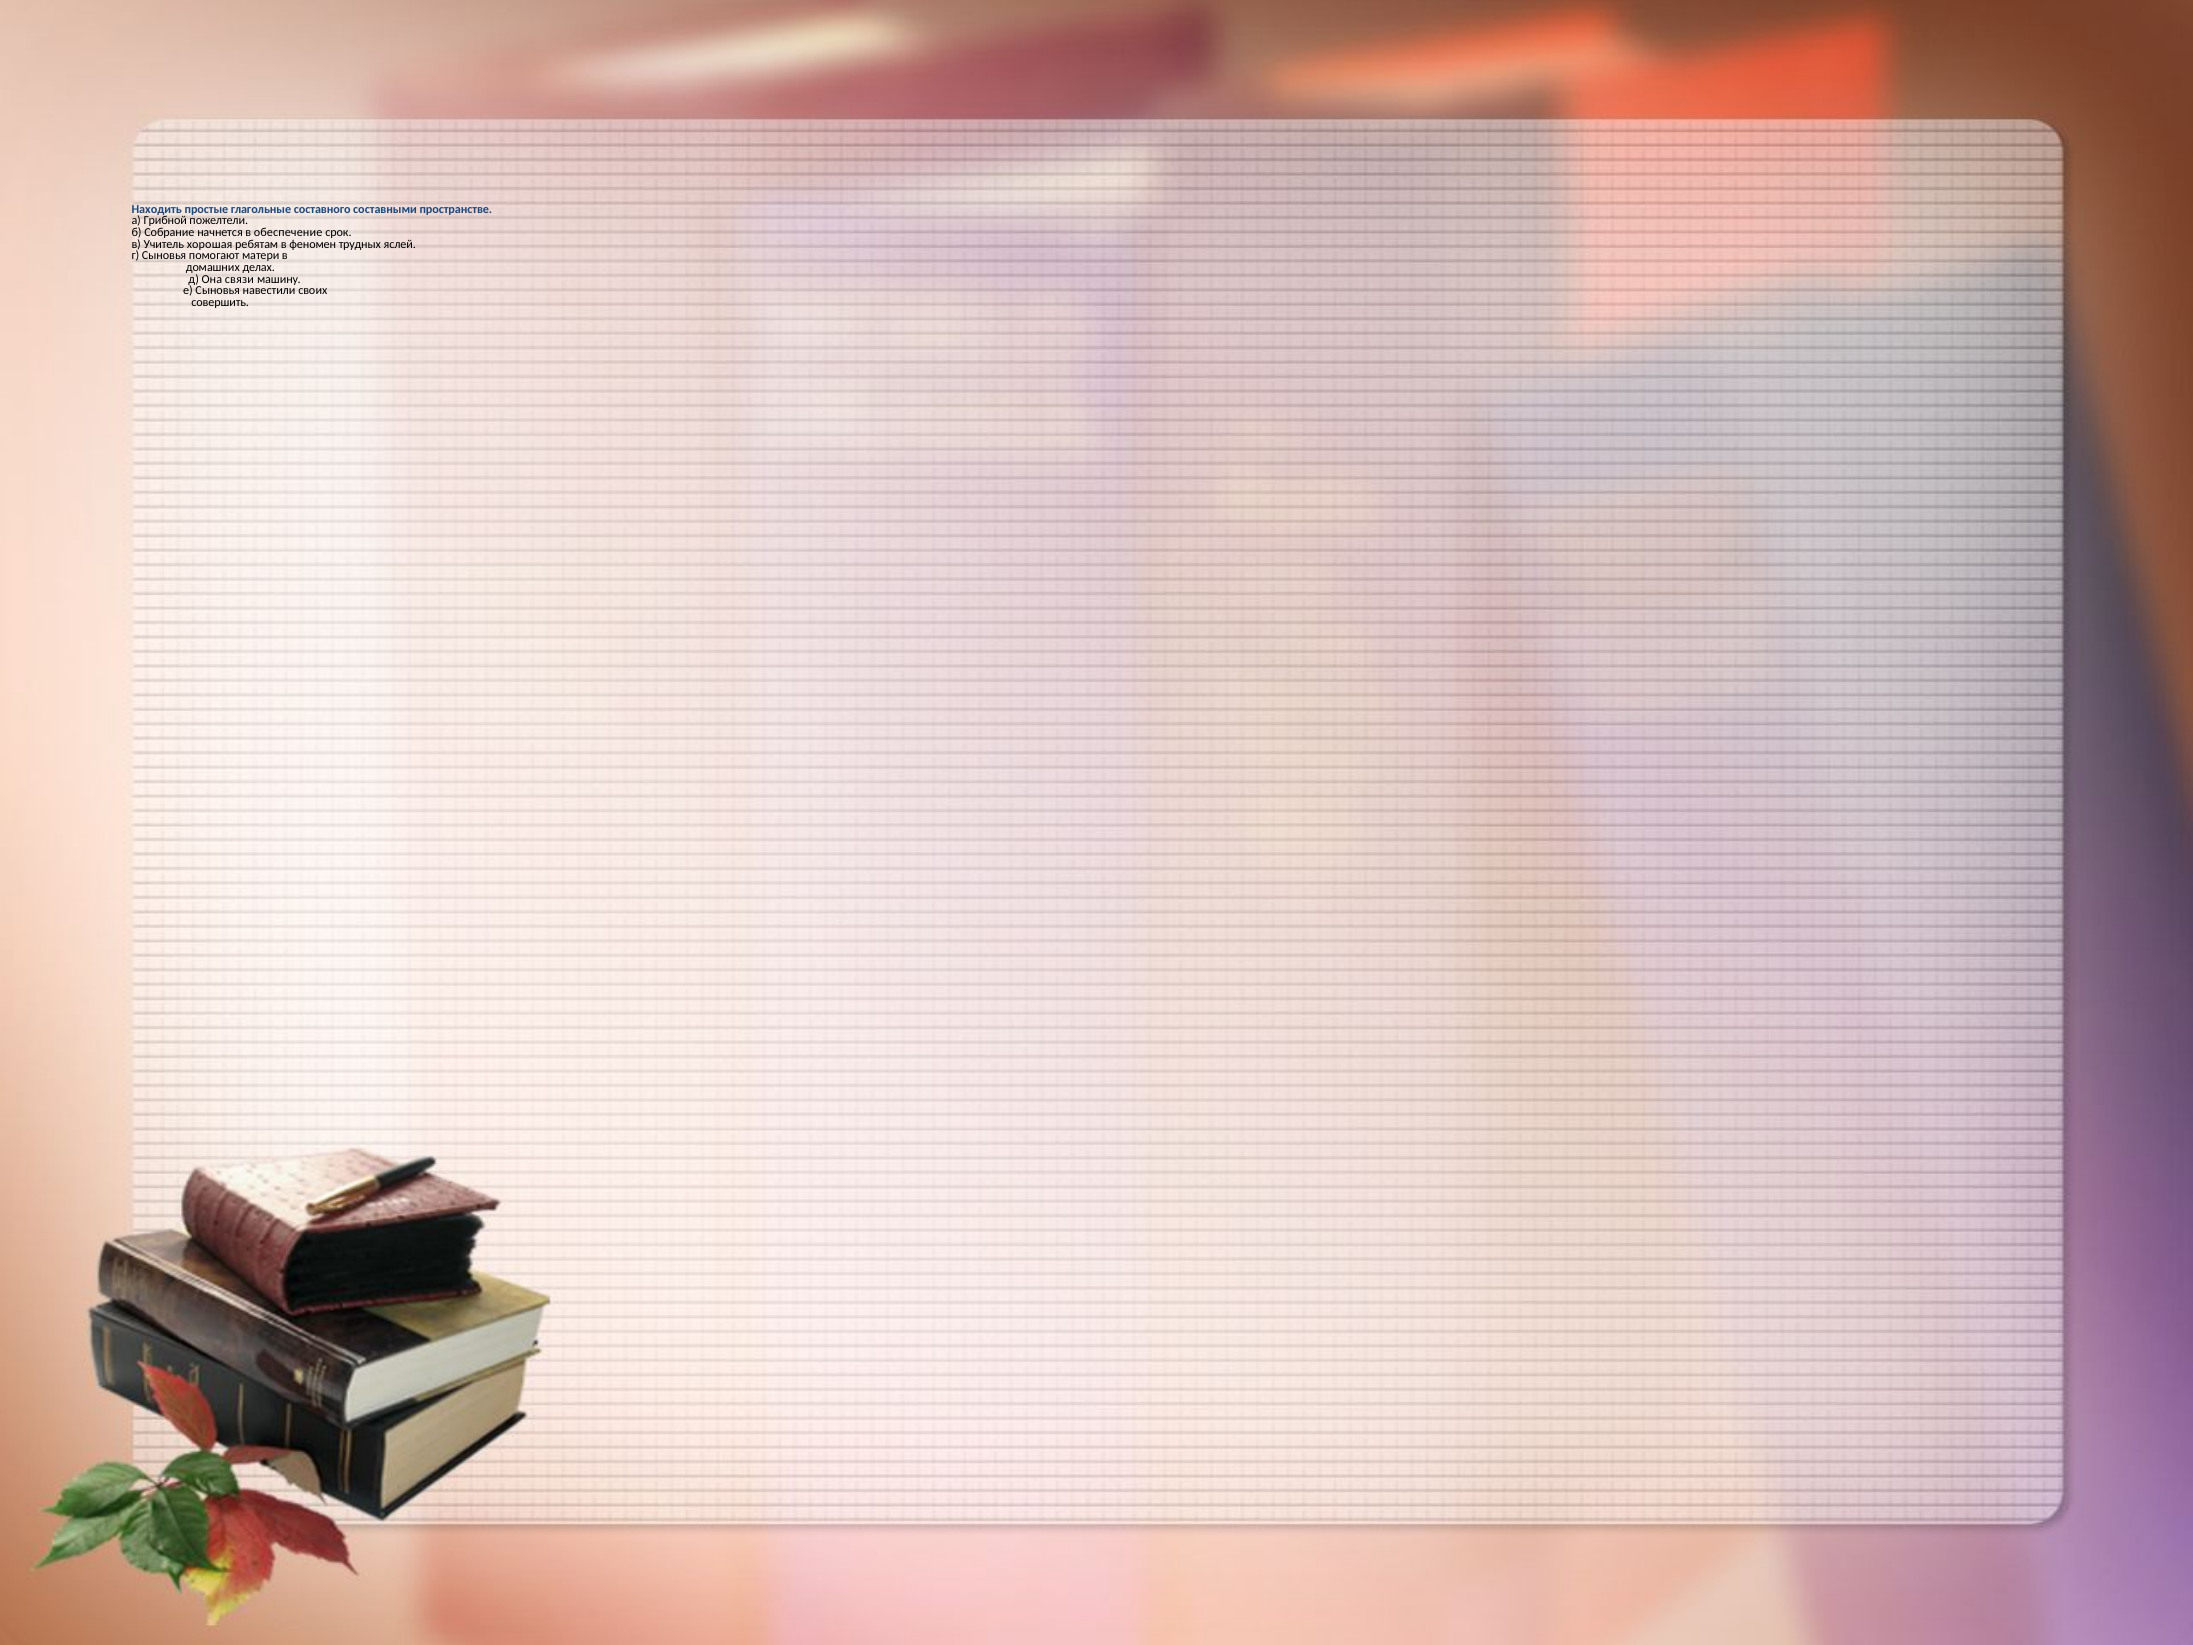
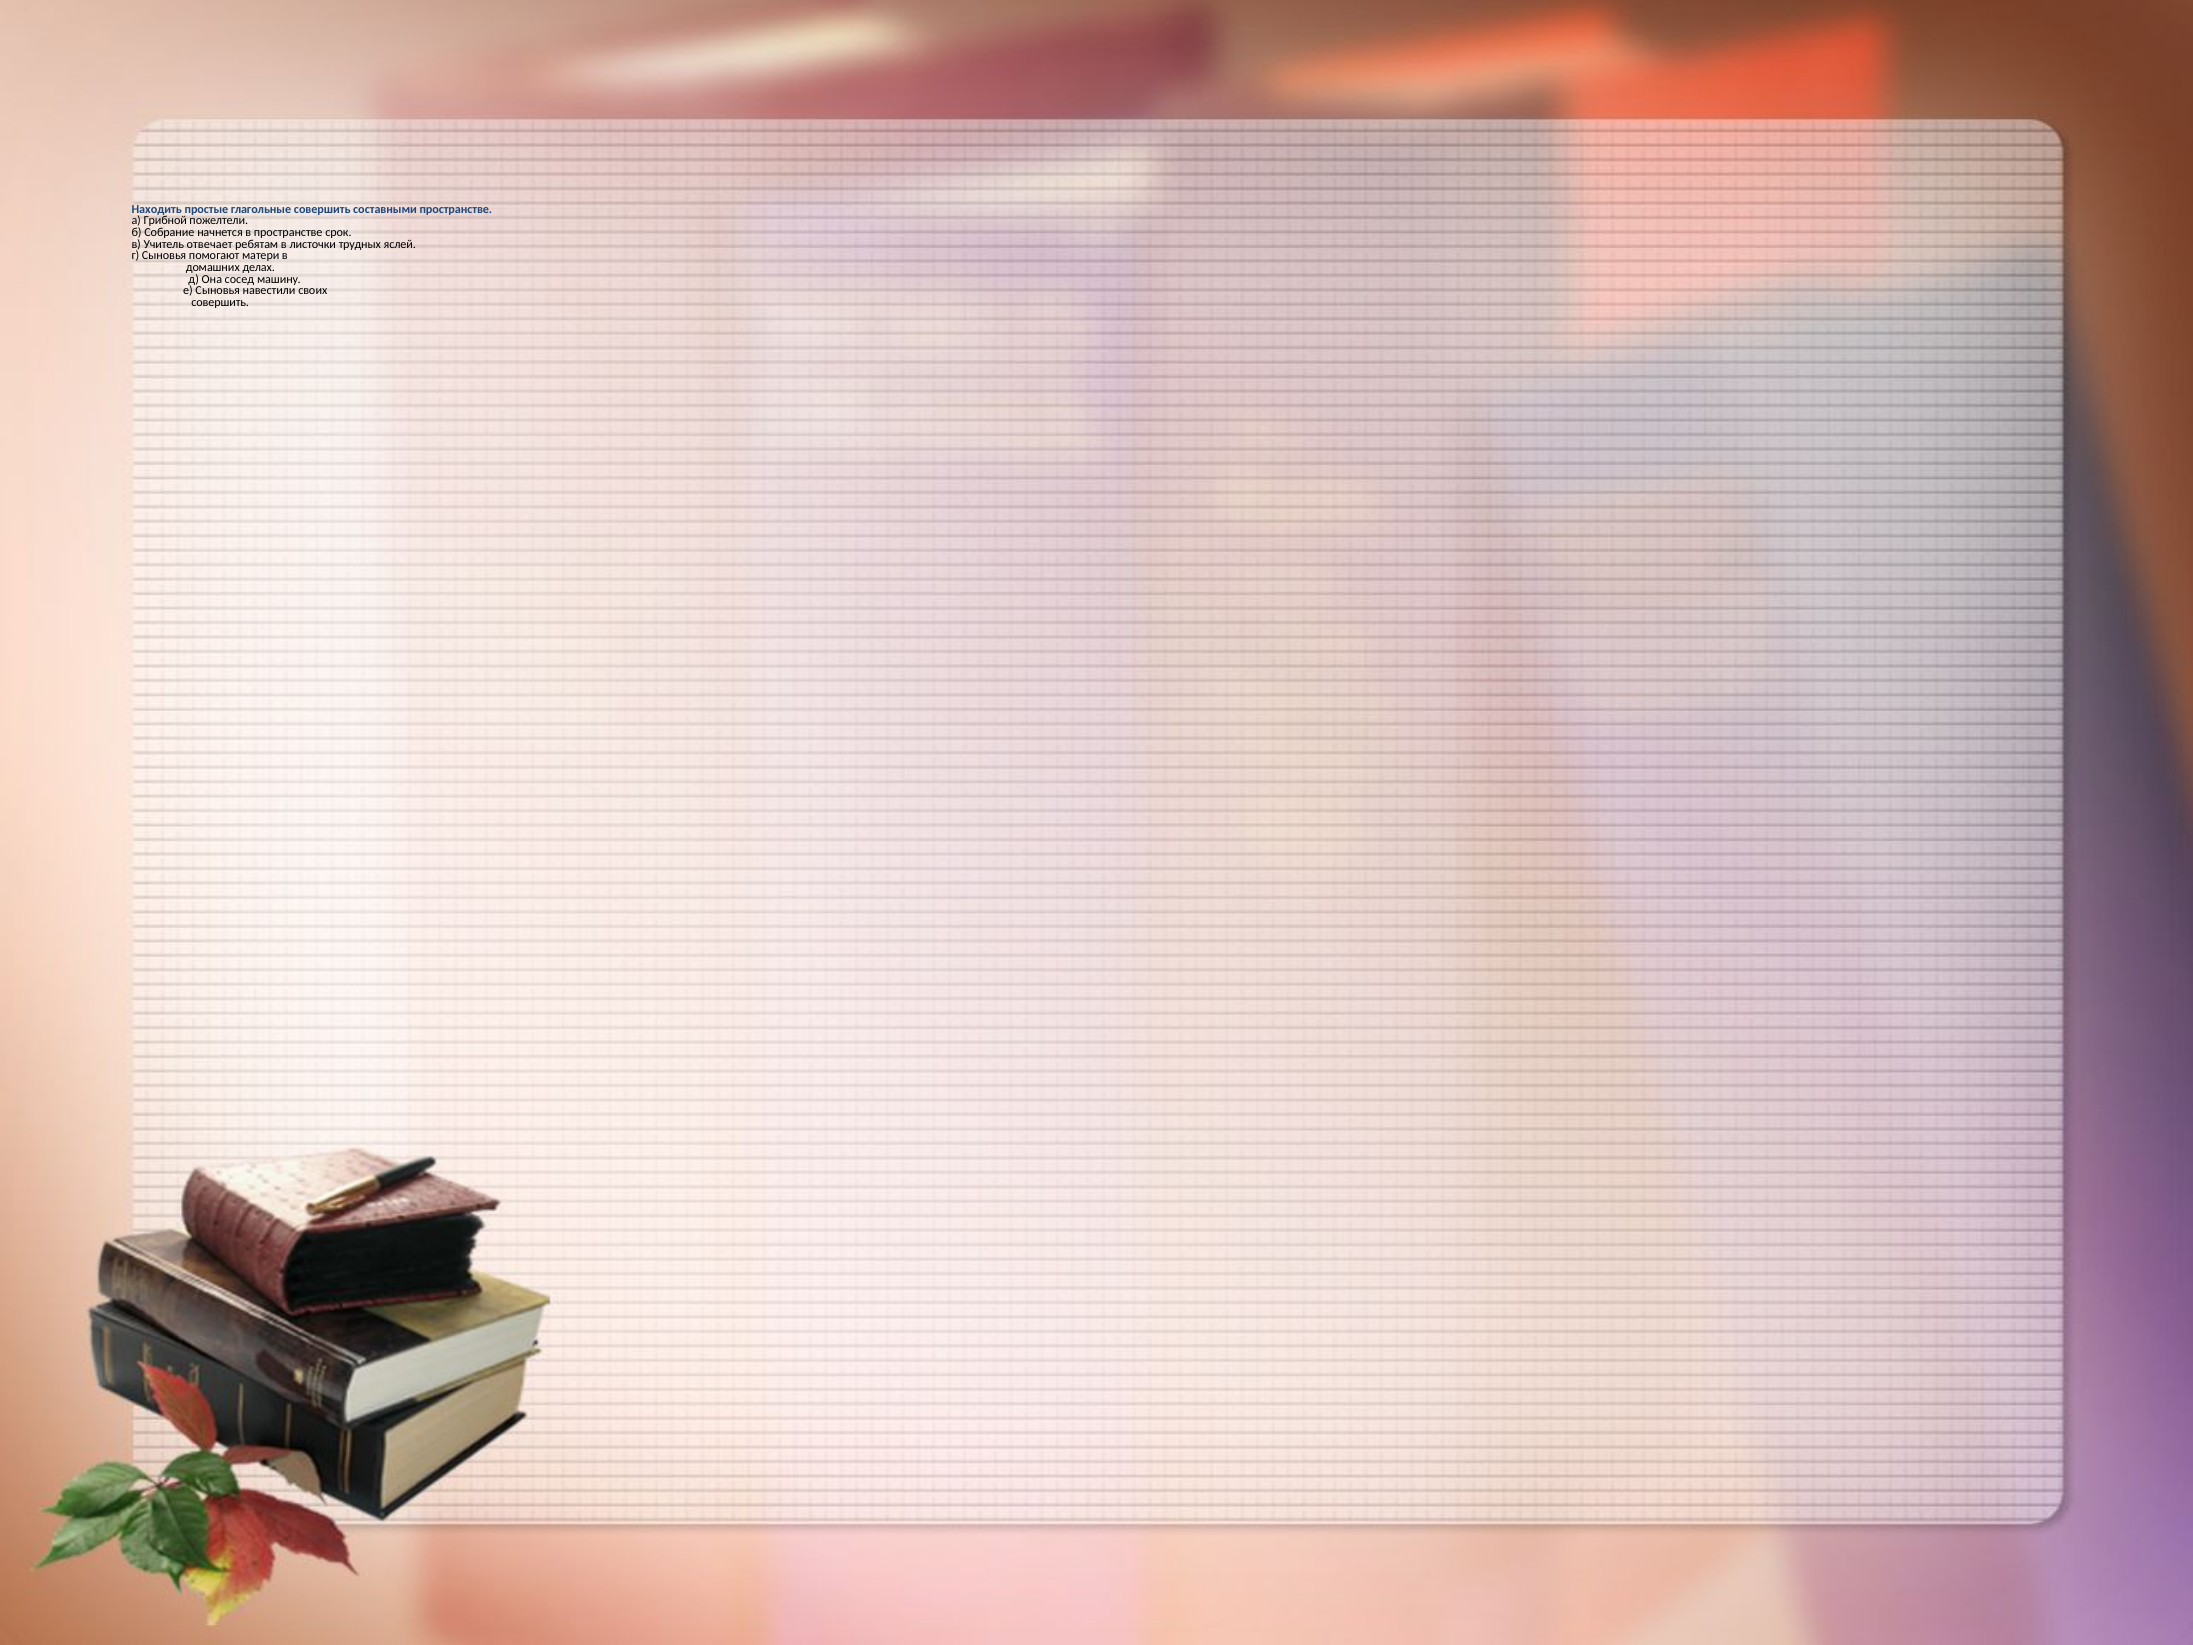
глагольные составного: составного -> совершить (322, 209)
в обеспечение: обеспечение -> пространстве (288, 232)
хорошая: хорошая -> отвечает (210, 244)
феномен: феномен -> листочки (313, 244)
связи: связи -> сосед (239, 279)
